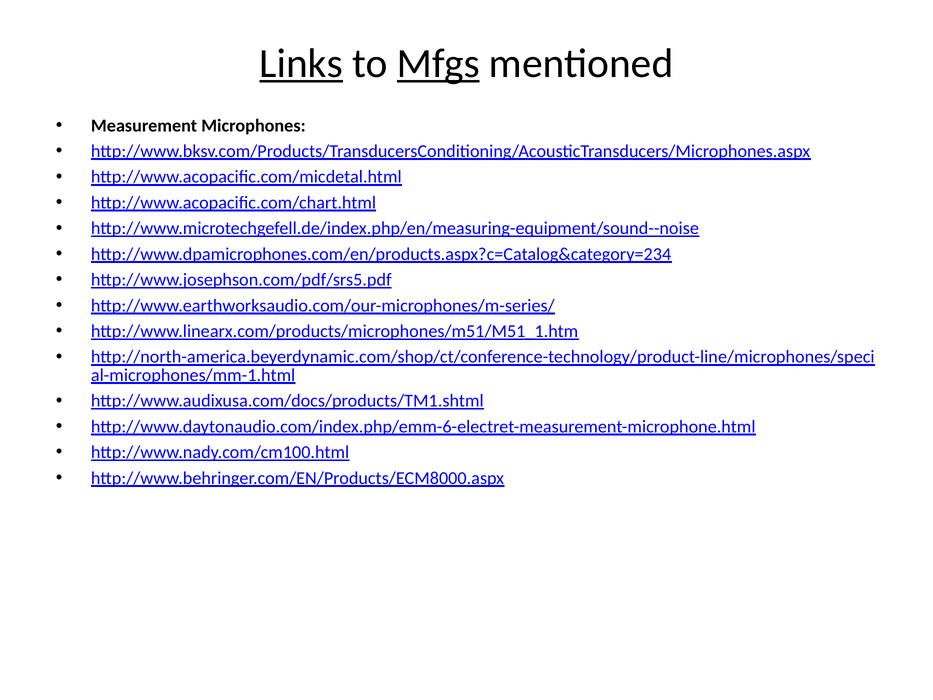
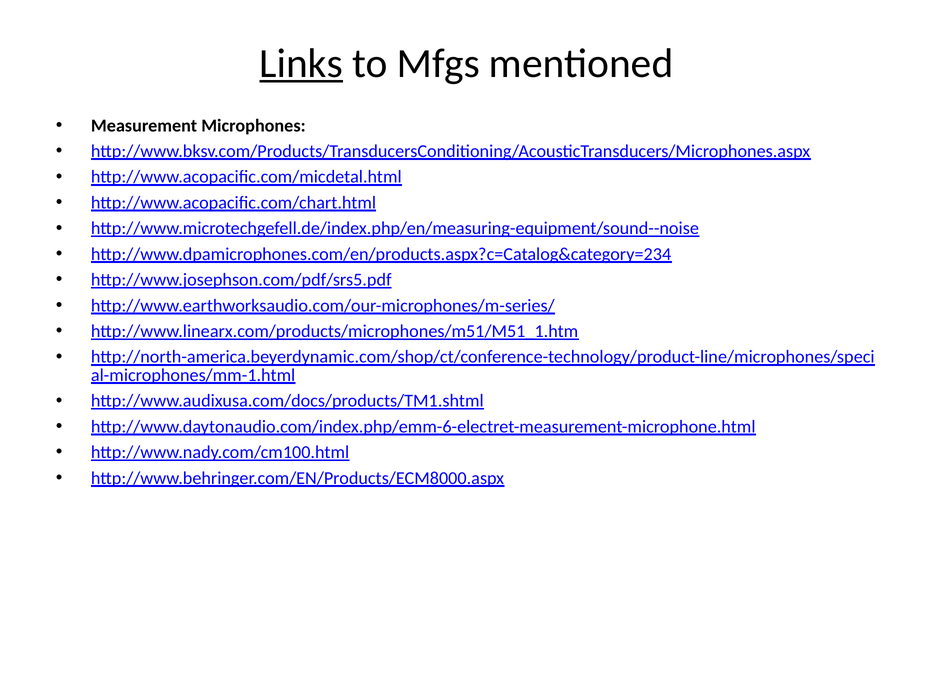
Mfgs underline: present -> none (438, 64)
